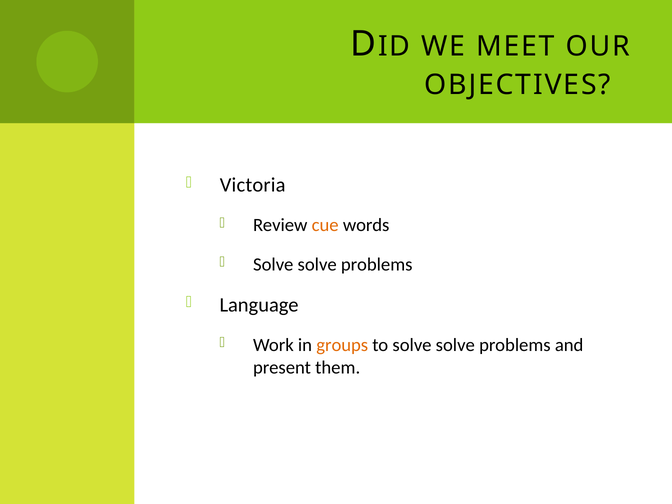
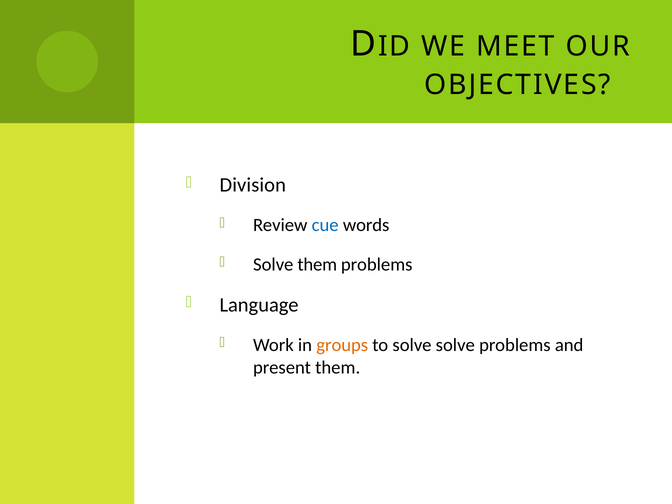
Victoria: Victoria -> Division (253, 185)
cue colour: orange -> blue (325, 225)
solve: solve -> them (317, 265)
